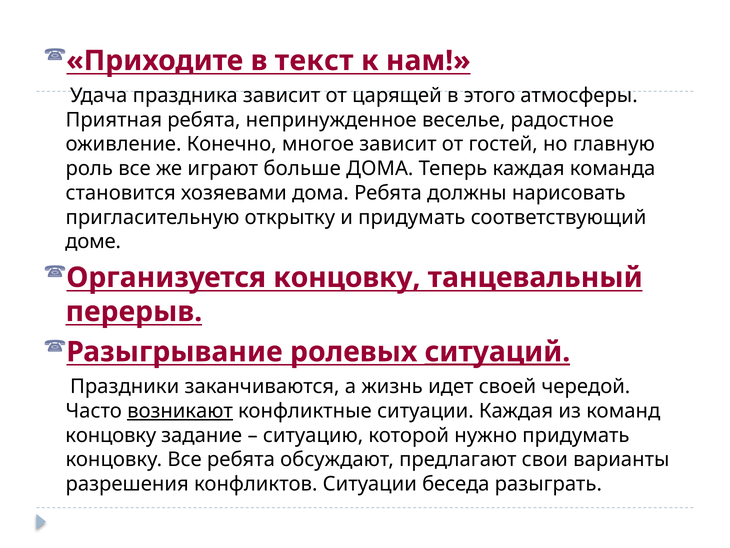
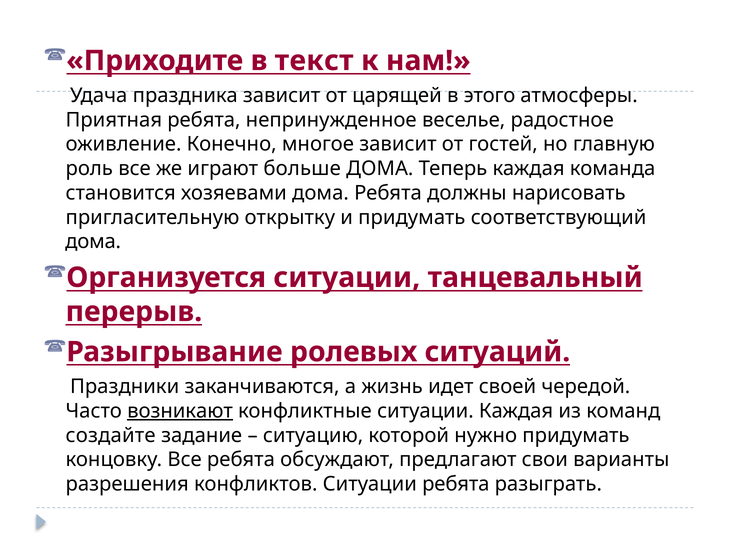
доме: доме -> дома (93, 241)
Организуется концовку: концовку -> ситуации (347, 277)
ситуаций underline: present -> none (497, 352)
концовку: концовку -> создайте (111, 435)
Ситуации беседа: беседа -> ребята (456, 484)
